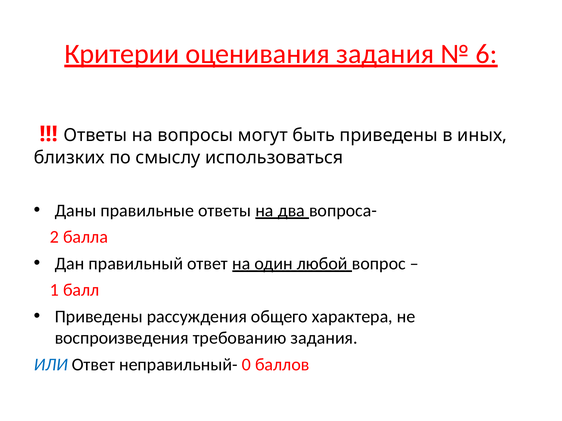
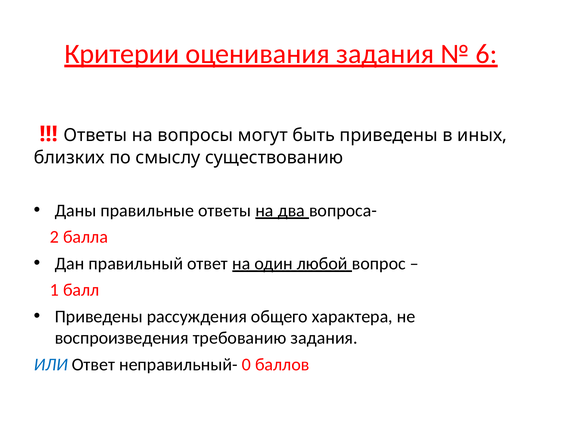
использоваться: использоваться -> существованию (274, 158)
